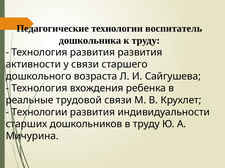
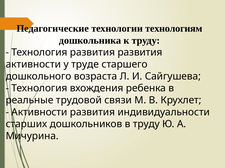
воспитатель: воспитатель -> технологиям (174, 29)
у связи: связи -> труде (85, 65)
Технологии: Технологии -> Активности (39, 113)
